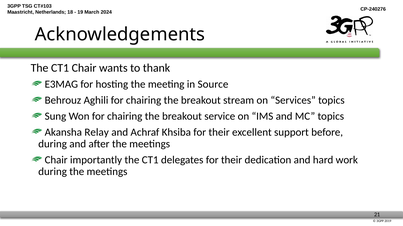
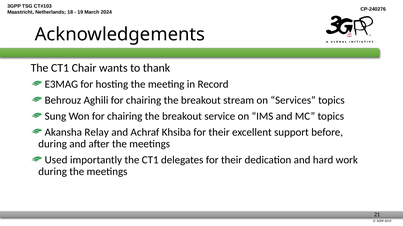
Source: Source -> Record (213, 85)
Chair: Chair -> Used (56, 160)
